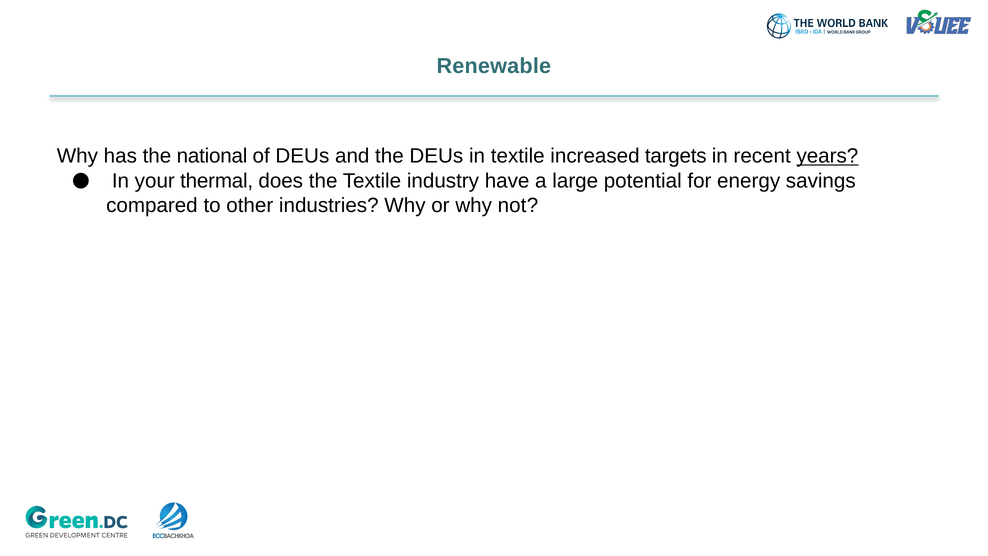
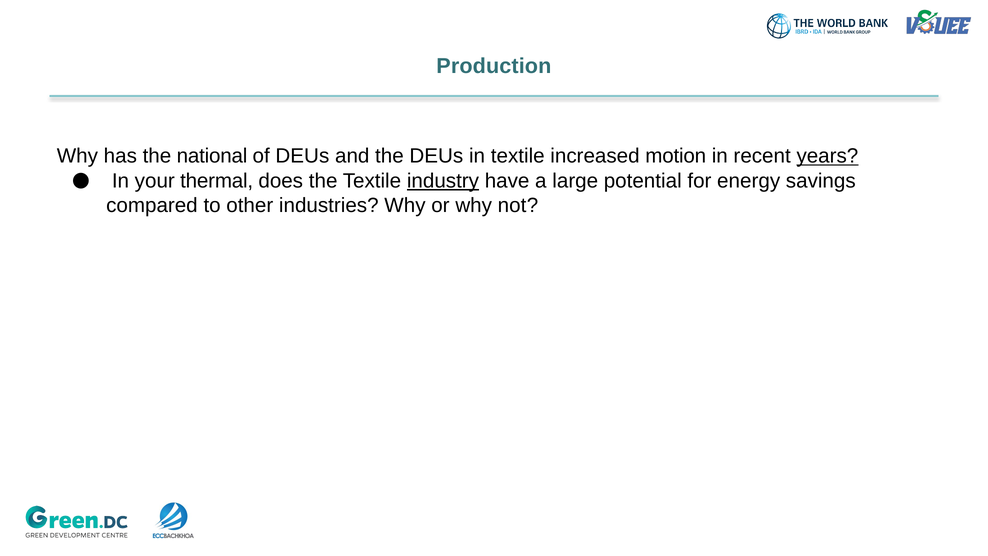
Renewable: Renewable -> Production (494, 66)
targets: targets -> motion (676, 156)
industry underline: none -> present (443, 181)
